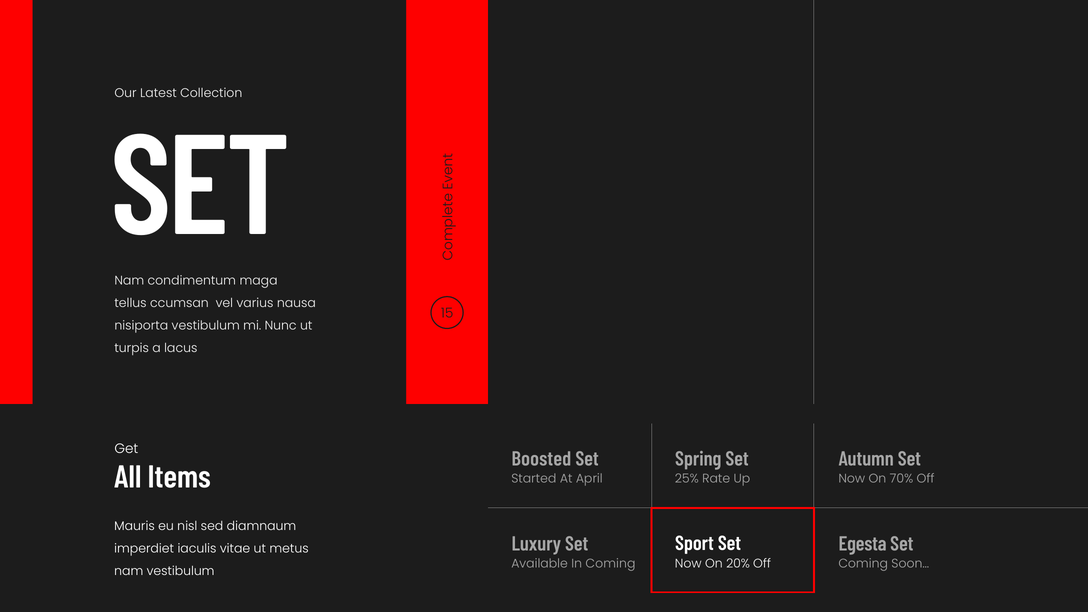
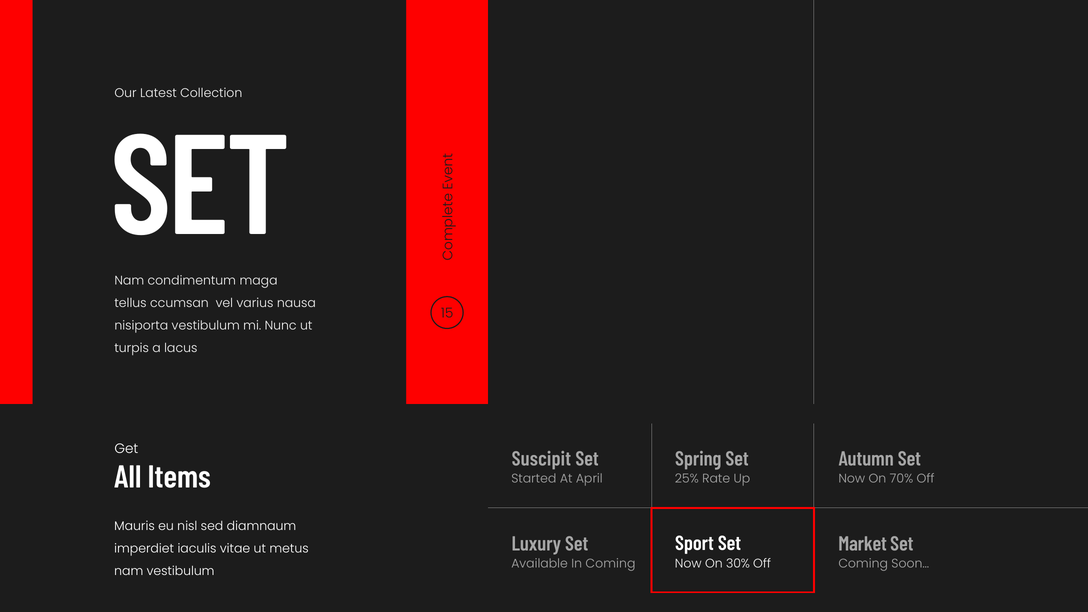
Boosted: Boosted -> Suscipit (541, 459)
Egesta: Egesta -> Market (863, 544)
20%: 20% -> 30% (738, 564)
